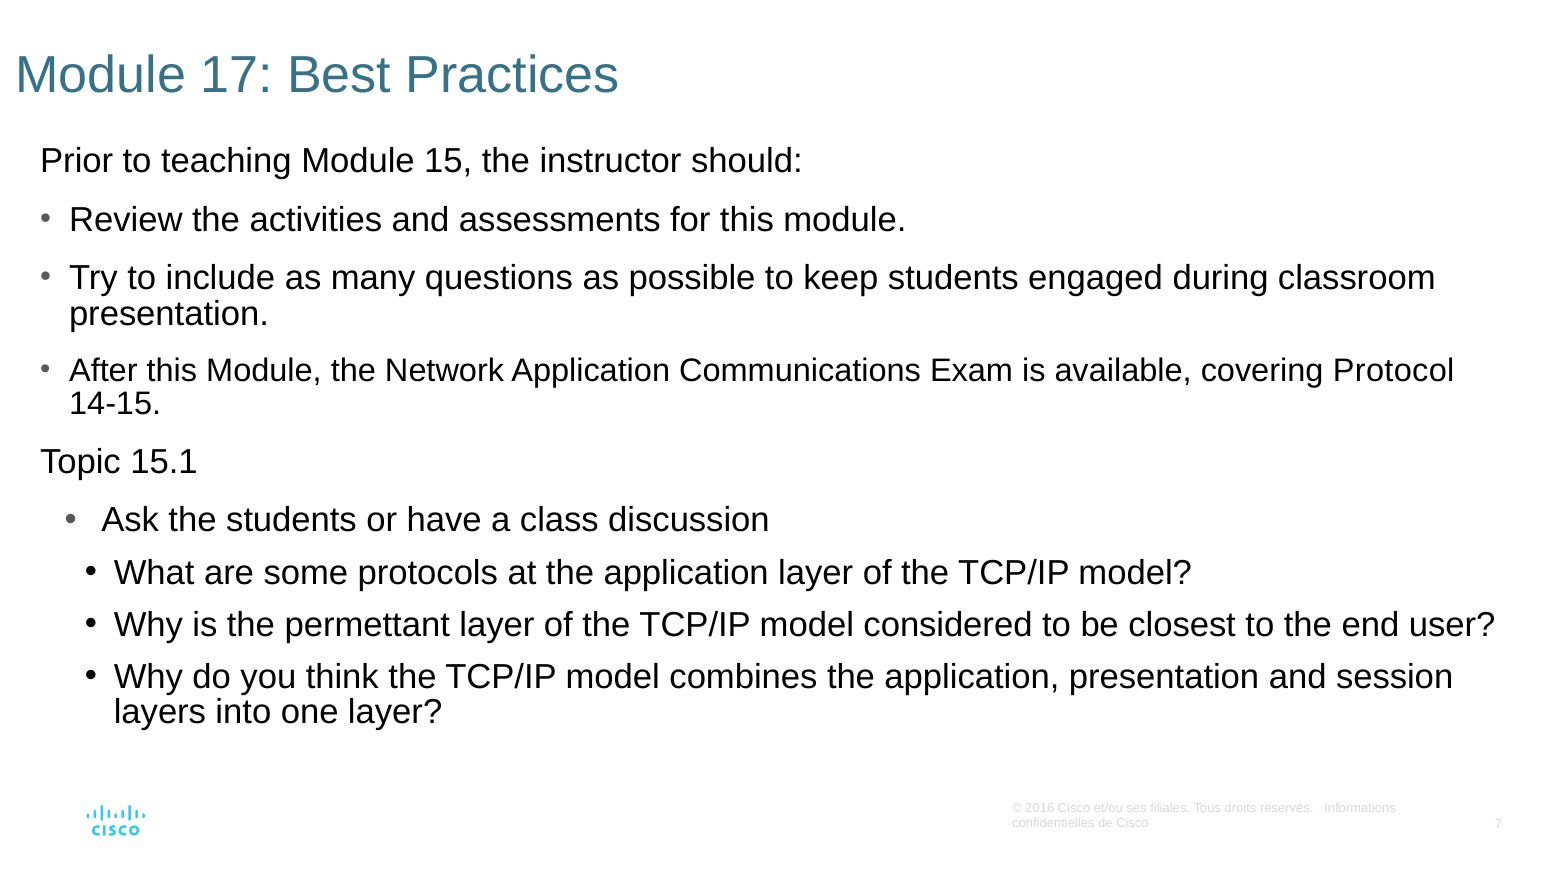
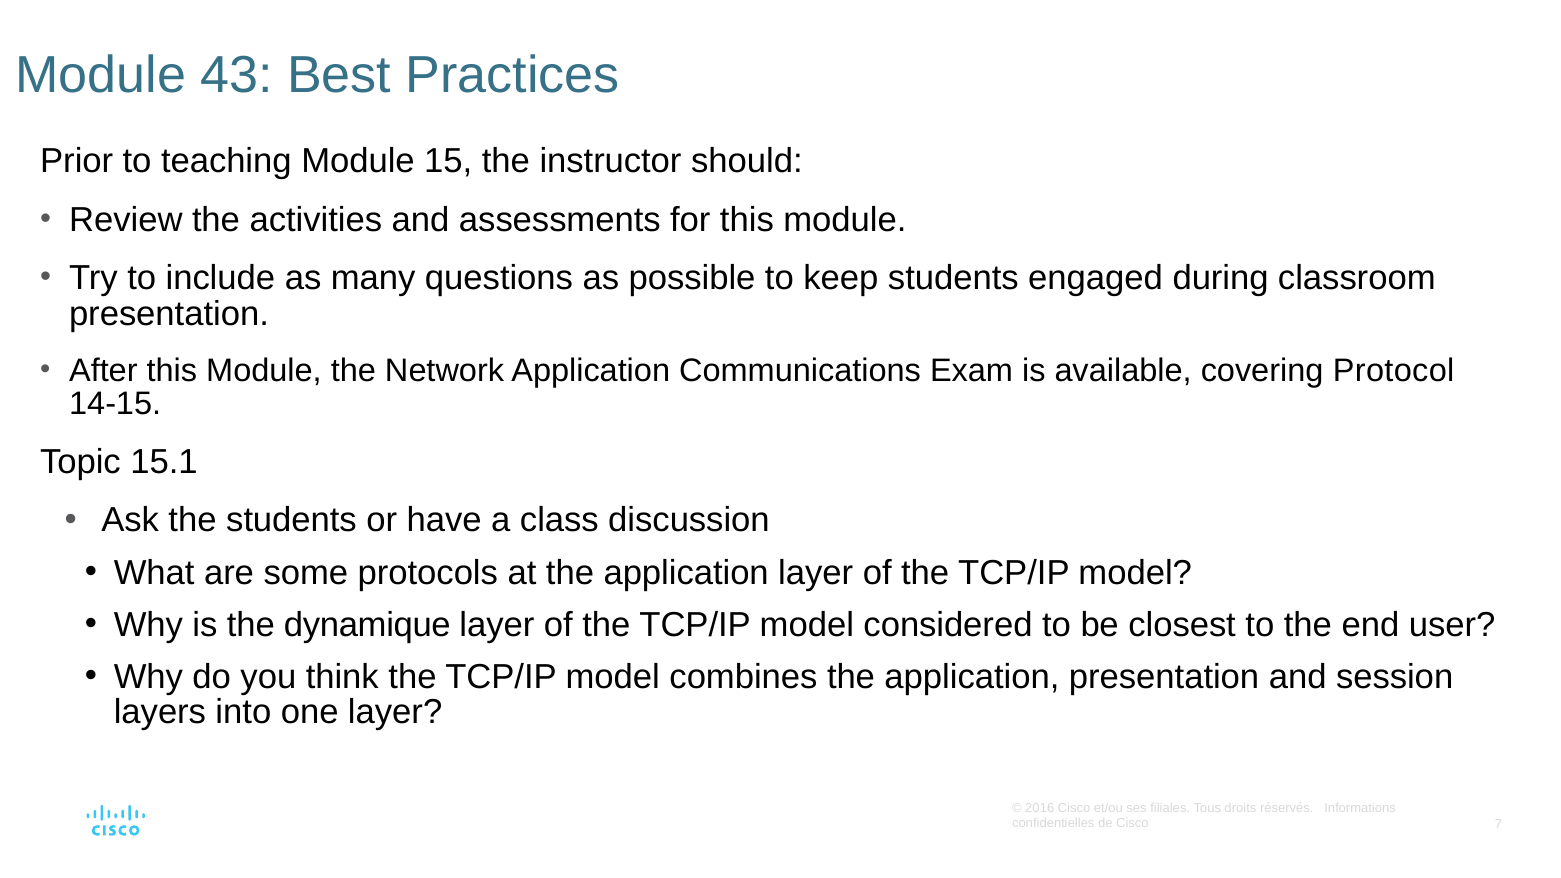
17: 17 -> 43 (237, 75)
permettant: permettant -> dynamique (367, 625)
